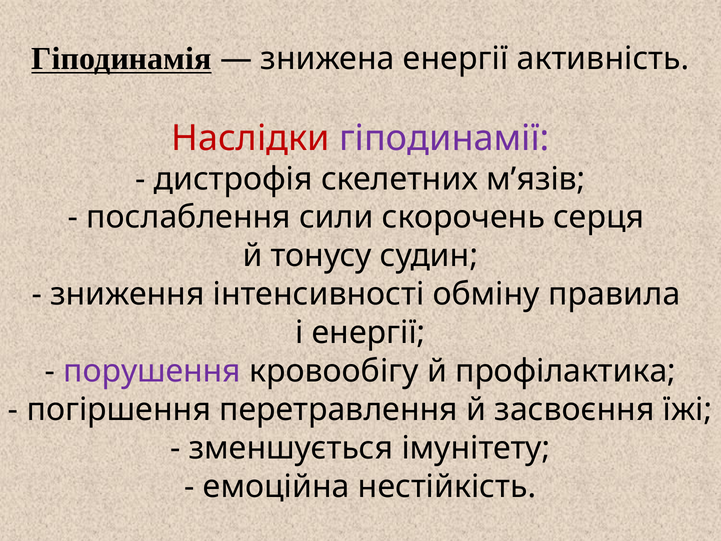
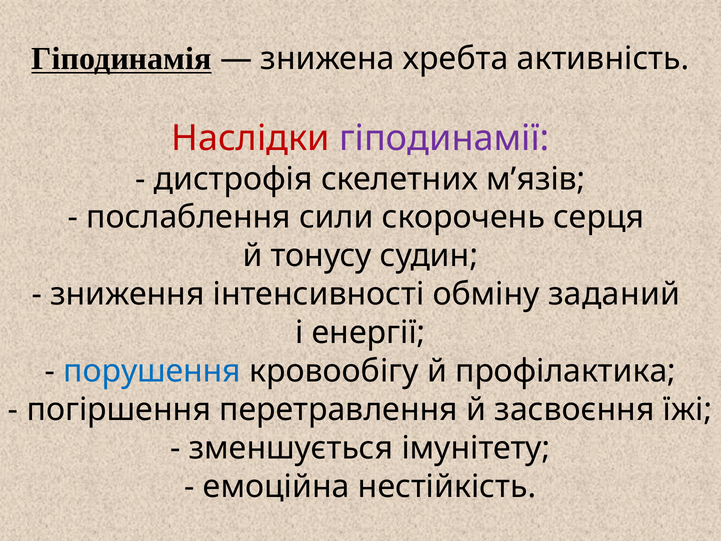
знижена енергії: енергії -> хребта (456, 59)
правила: правила -> заданий (614, 294)
порушення colour: purple -> blue (152, 371)
